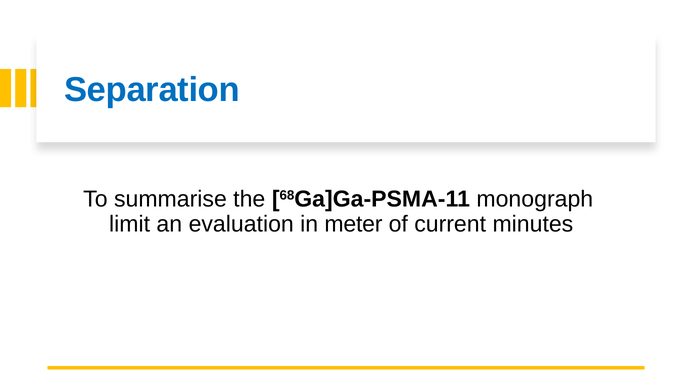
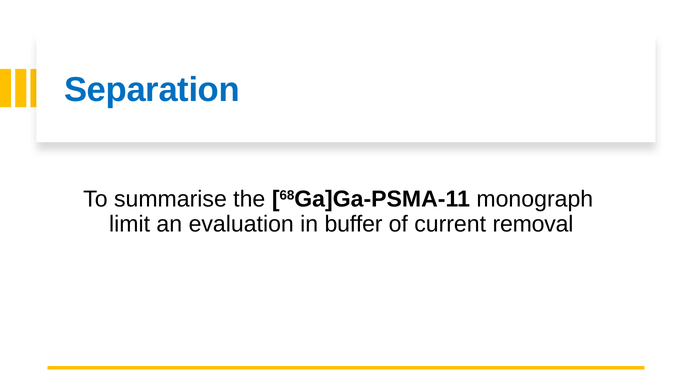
meter: meter -> buffer (353, 224)
minutes: minutes -> removal (533, 224)
